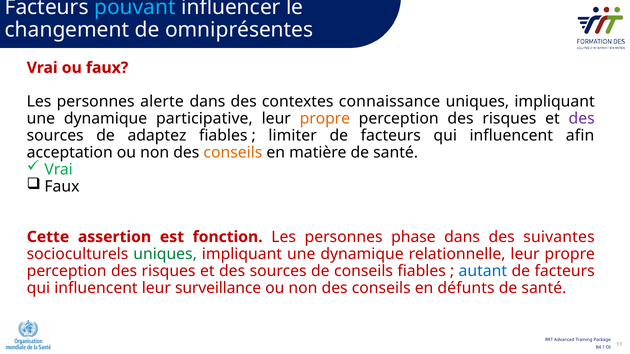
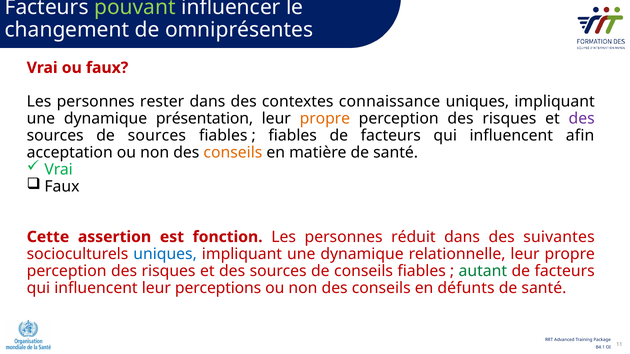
pouvant colour: light blue -> light green (135, 7)
alerte: alerte -> rester (162, 102)
participative: participative -> présentation (205, 119)
de adaptez: adaptez -> sources (157, 136)
limiter: limiter -> fiables (293, 136)
phase: phase -> réduit (413, 237)
uniques colour: green -> blue (165, 254)
autant colour: blue -> green (483, 271)
surveillance: surveillance -> perceptions (218, 288)
